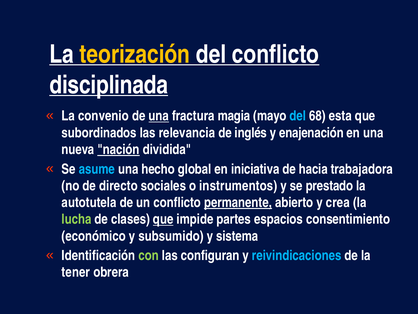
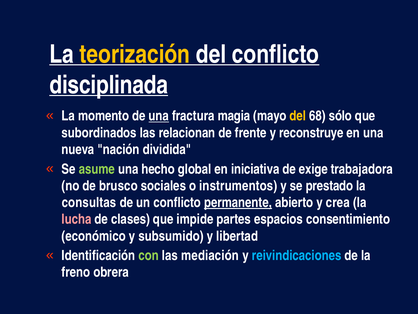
convenio: convenio -> momento (104, 116)
del colour: light blue -> yellow (298, 116)
esta: esta -> sólo (340, 116)
relevancia: relevancia -> relacionan (187, 133)
inglés: inglés -> frente (251, 133)
enajenación: enajenación -> reconstruye (311, 133)
nación underline: present -> none (118, 149)
asume colour: light blue -> light green (97, 169)
hacia: hacia -> exige (313, 169)
directo: directo -> brusco (118, 186)
autotutela: autotutela -> consultas (89, 202)
lucha colour: light green -> pink (77, 219)
que underline: present -> none (163, 219)
sistema: sistema -> libertad (237, 236)
configuran: configuran -> mediación (210, 255)
tener: tener -> freno (76, 272)
